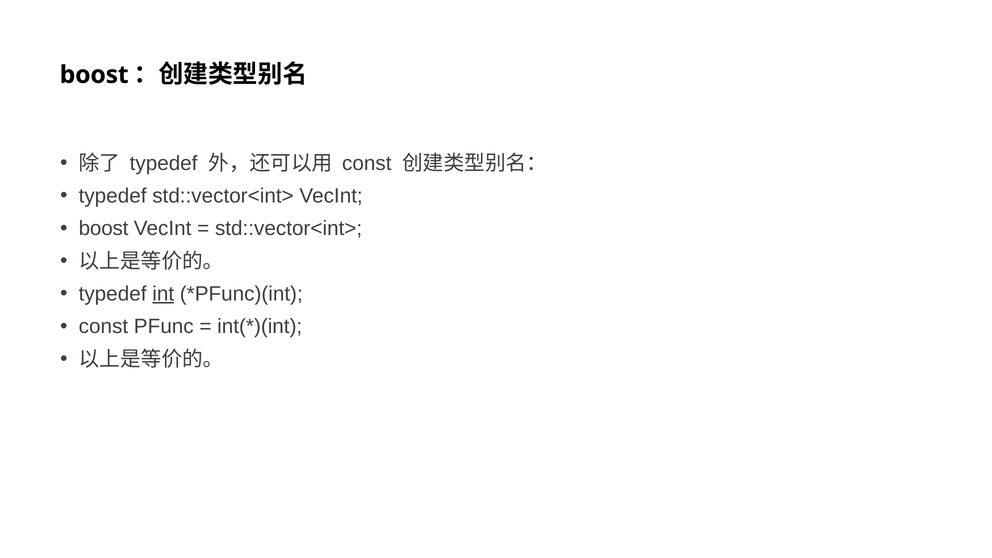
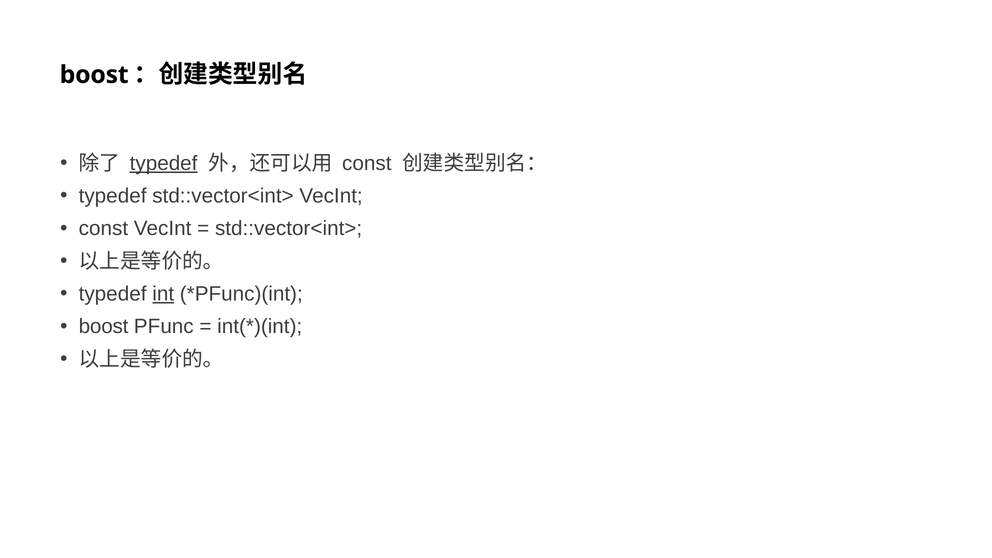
typedef underline: none -> present (164, 163)
boost: boost -> const (103, 229)
const: const -> boost (104, 327)
